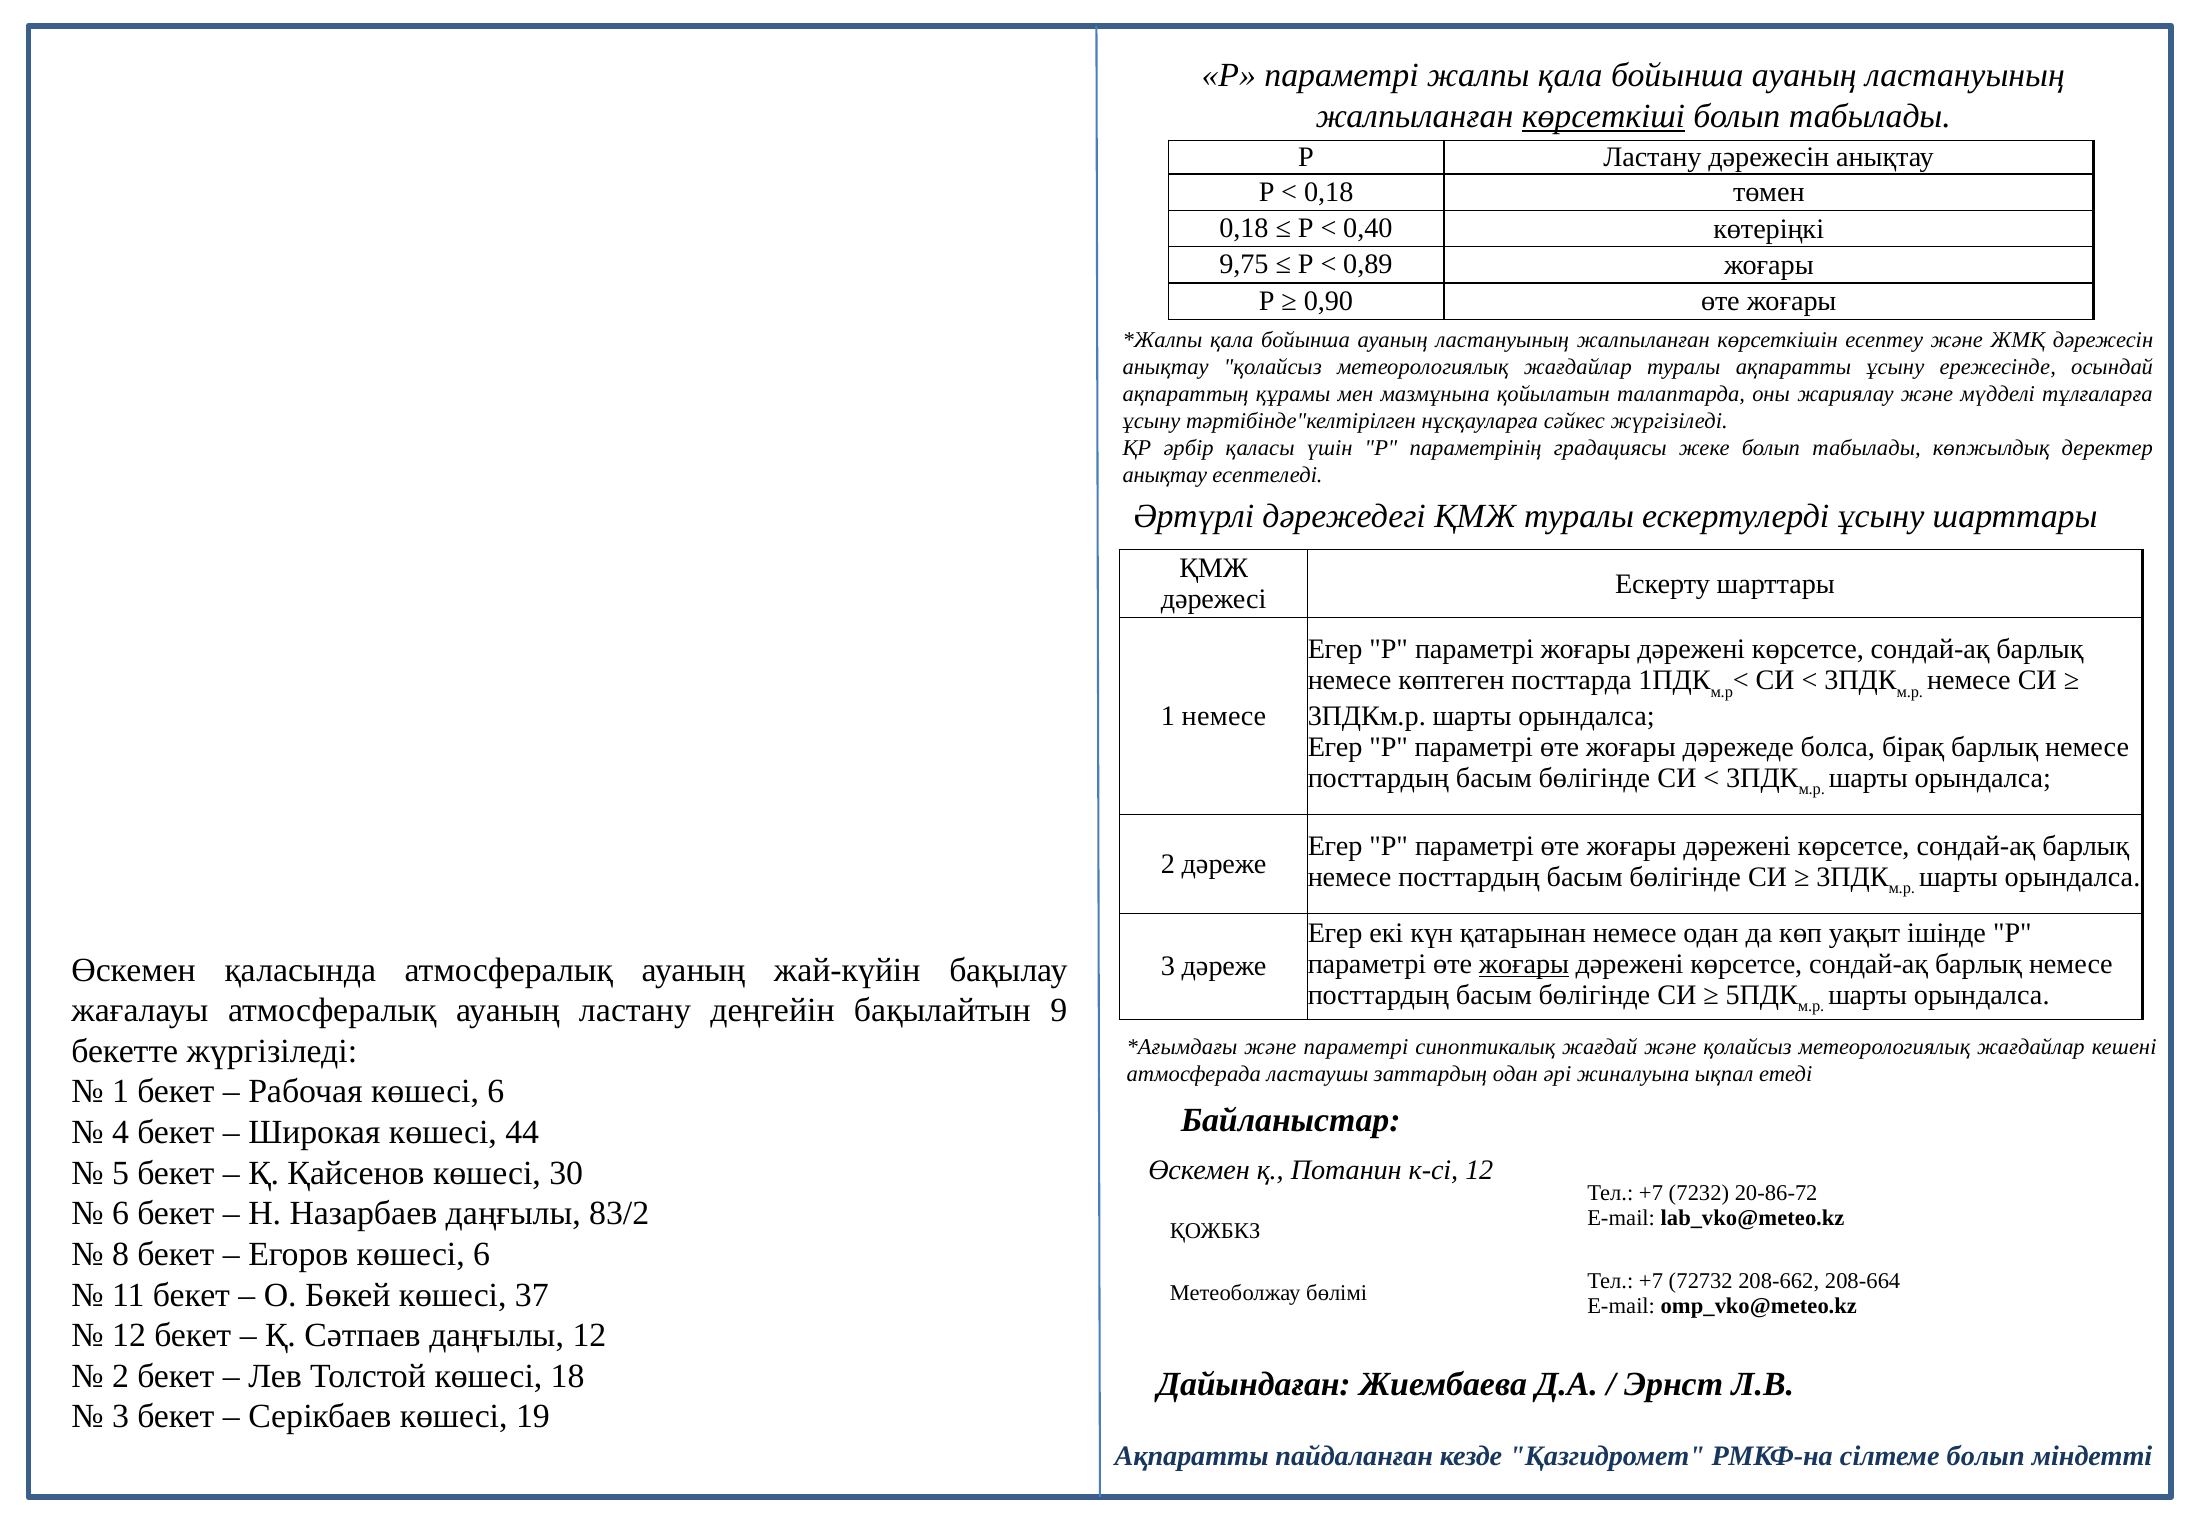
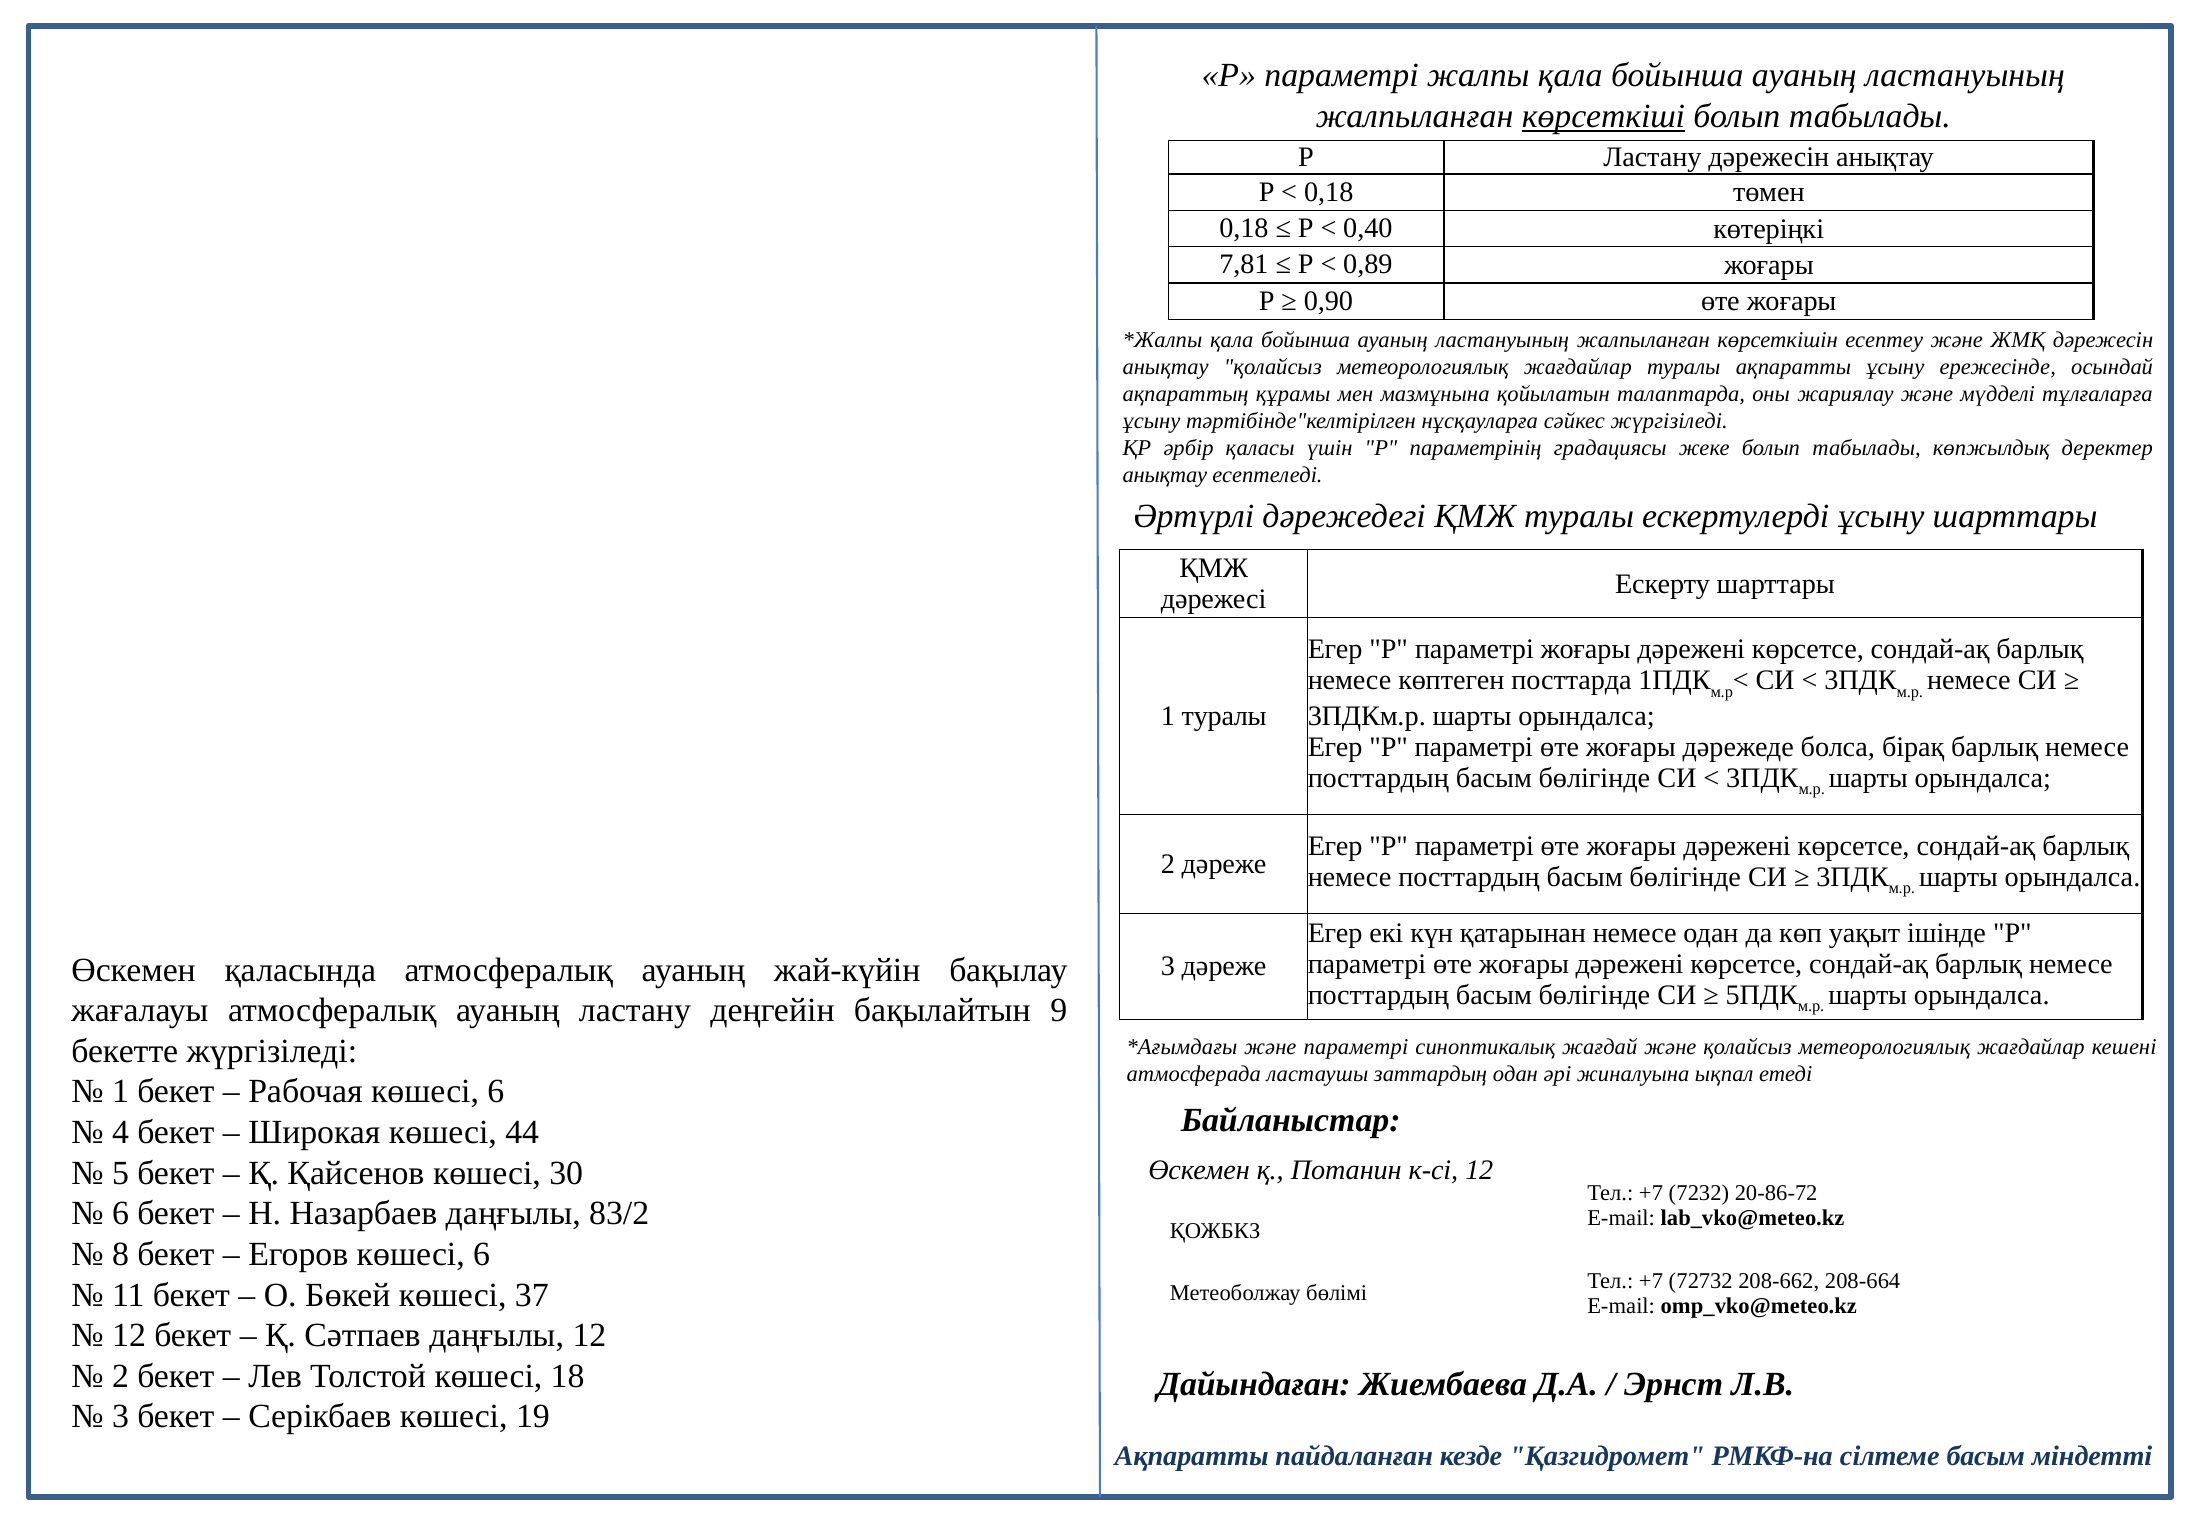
9,75: 9,75 -> 7,81 (1244, 265)
1 немесе: немесе -> туралы (1224, 716)
жоғары underline: present -> none (1524, 964)
сілтеме болып: болып -> басым (1986, 1456)
